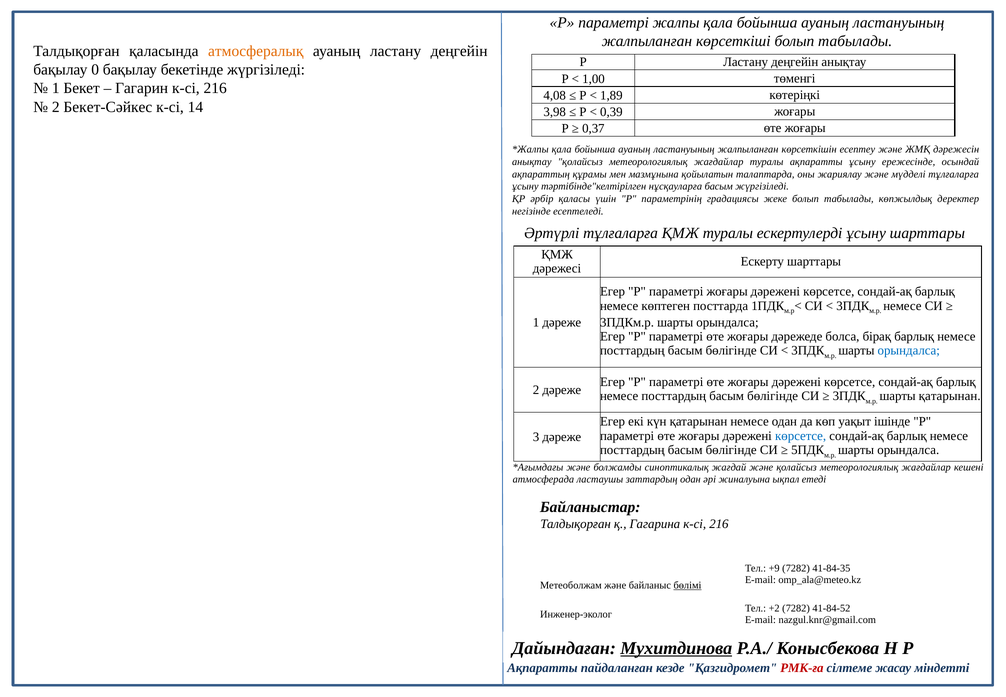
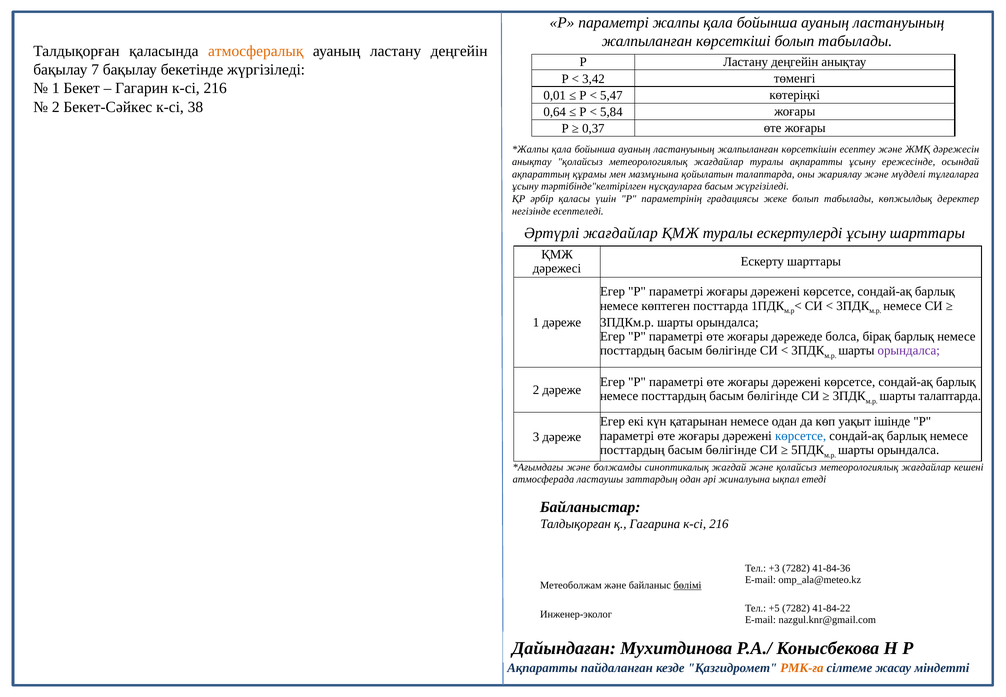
0: 0 -> 7 (95, 70)
1,00: 1,00 -> 3,42 (594, 79)
4,08: 4,08 -> 0,01 (555, 95)
1,89: 1,89 -> 5,47 (611, 95)
14: 14 -> 38 (195, 107)
3,98: 3,98 -> 0,64 (555, 112)
0,39: 0,39 -> 5,84 (611, 112)
Әртүрлі тұлғаларға: тұлғаларға -> жағдайлар (620, 233)
орындалса colour: blue -> purple (909, 350)
шарты қатарынан: қатарынан -> талаптарда (950, 396)
+9: +9 -> +3 (774, 568)
41-84-35: 41-84-35 -> 41-84-36 (831, 568)
+2: +2 -> +5 (774, 608)
41-84-52: 41-84-52 -> 41-84-22 (831, 608)
Мухитдинова underline: present -> none (676, 648)
РМК-ға colour: red -> orange (802, 667)
